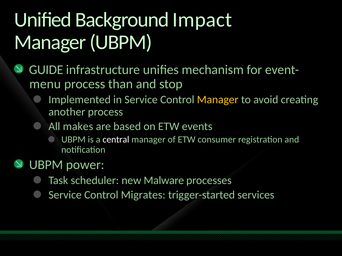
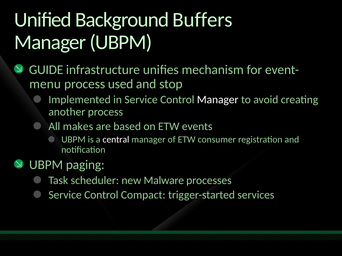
Impact: Impact -> Buffers (203, 20)
than: than -> used (121, 84)
Manager colour: yellow -> white (218, 100)
power: power -> paging (85, 165)
Migrates: Migrates -> Compact (143, 195)
